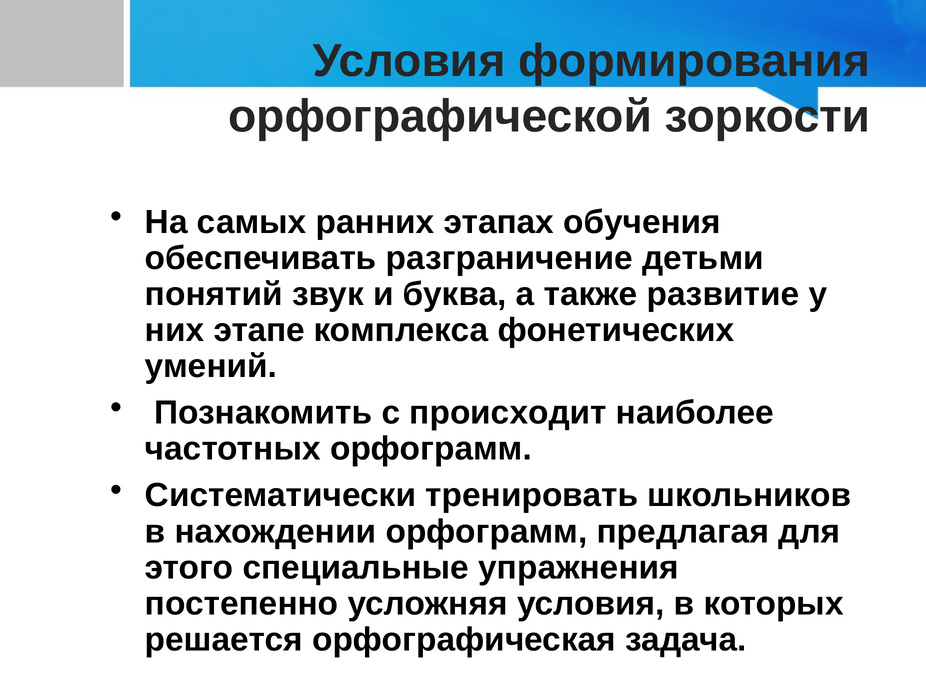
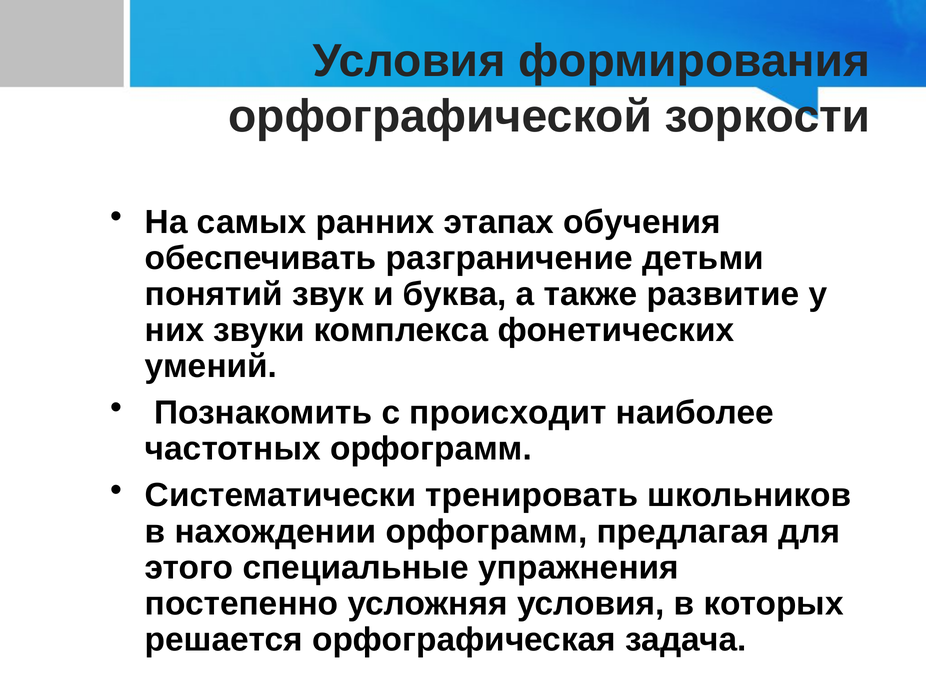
этапе: этапе -> звуки (259, 331)
